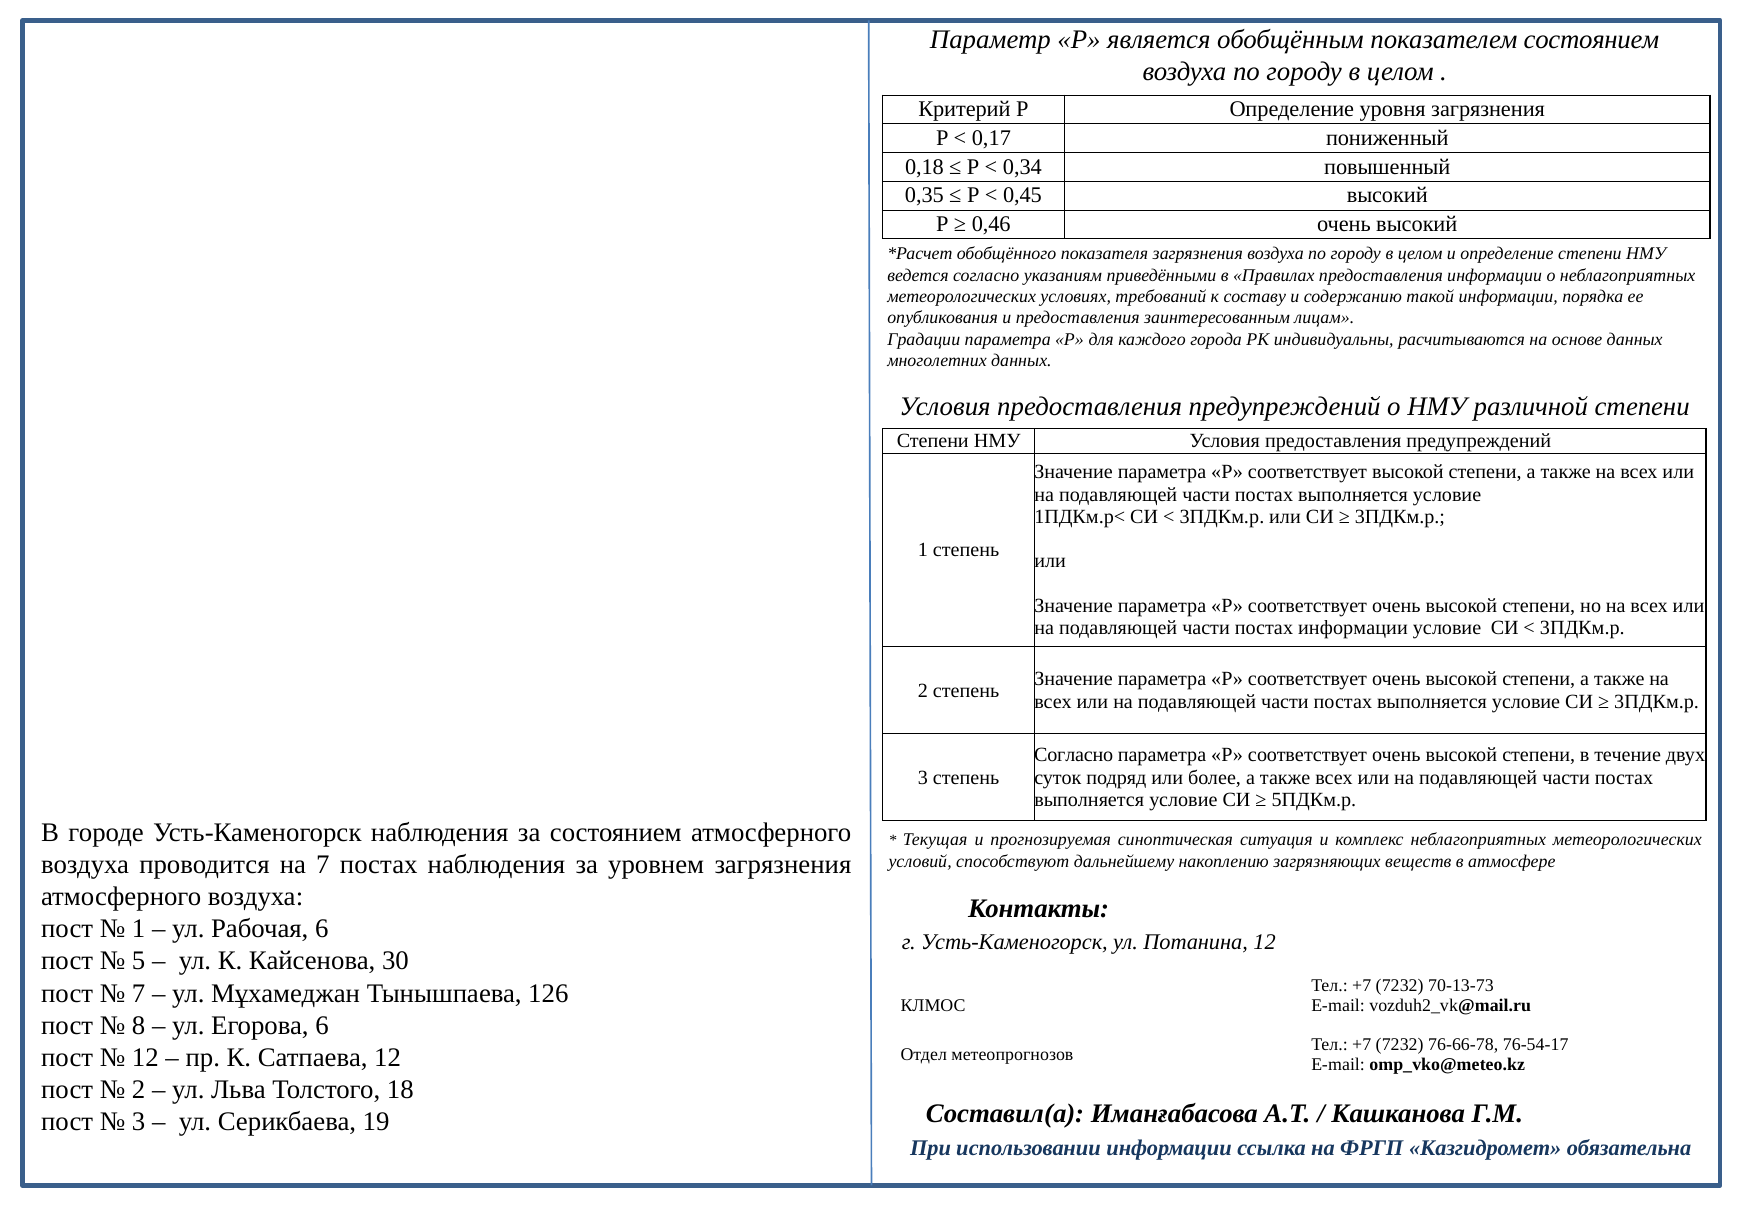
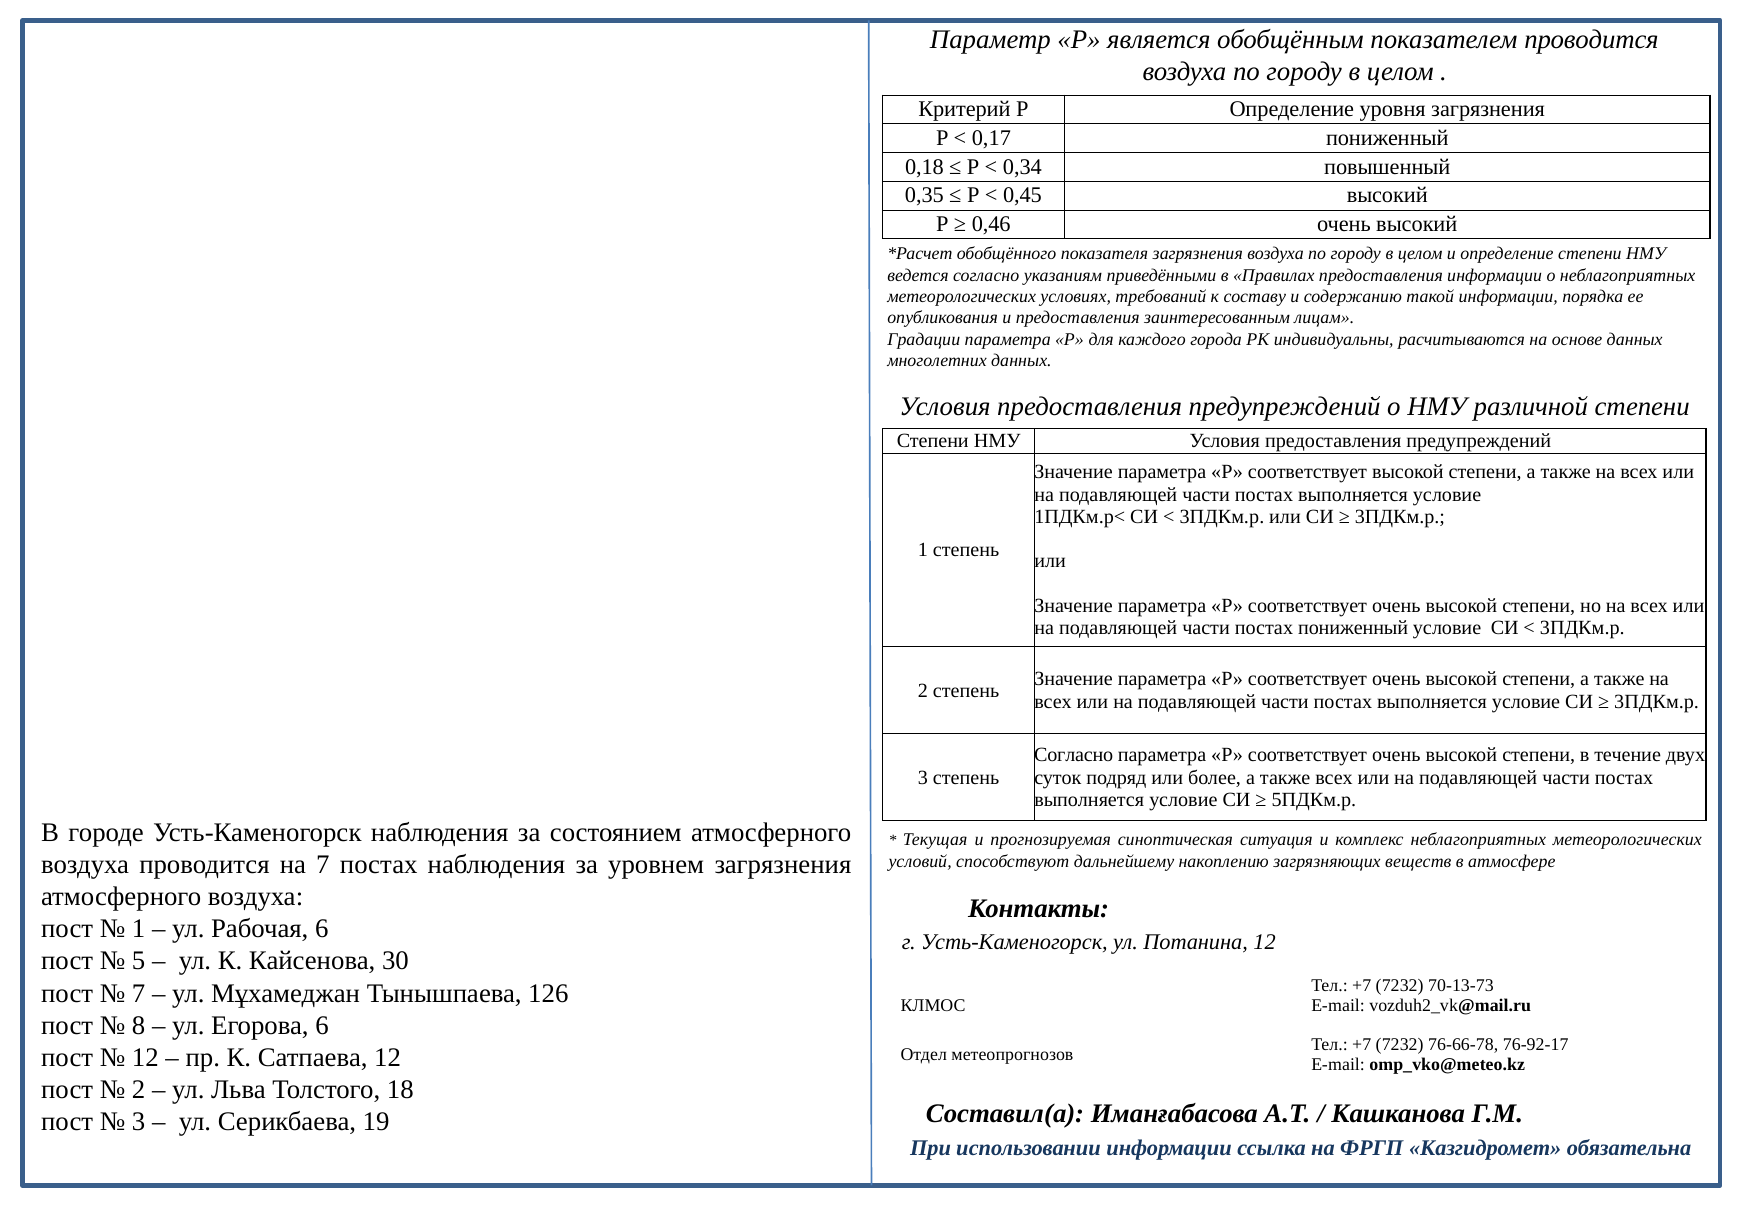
показателем состоянием: состоянием -> проводится (1591, 40)
постах информации: информации -> пониженный (1353, 628)
76-54-17: 76-54-17 -> 76-92-17 (1536, 1046)
